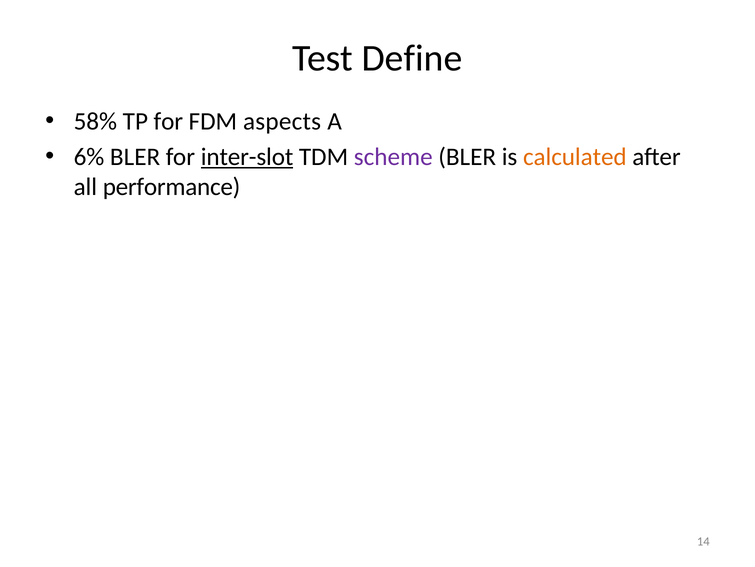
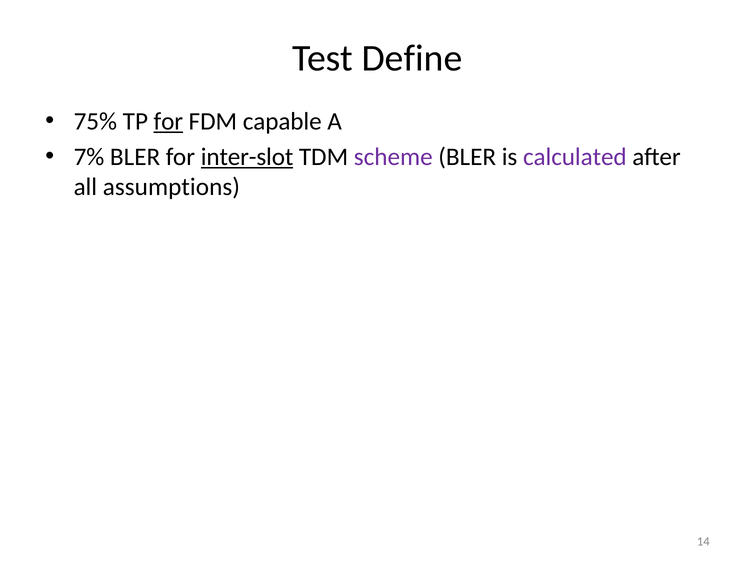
58%: 58% -> 75% (95, 121)
for underline: none -> present (168, 121)
aspects: aspects -> capable (282, 121)
6%: 6% -> 7% (89, 157)
calculated colour: orange -> purple (575, 157)
performance: performance -> assumptions (171, 187)
